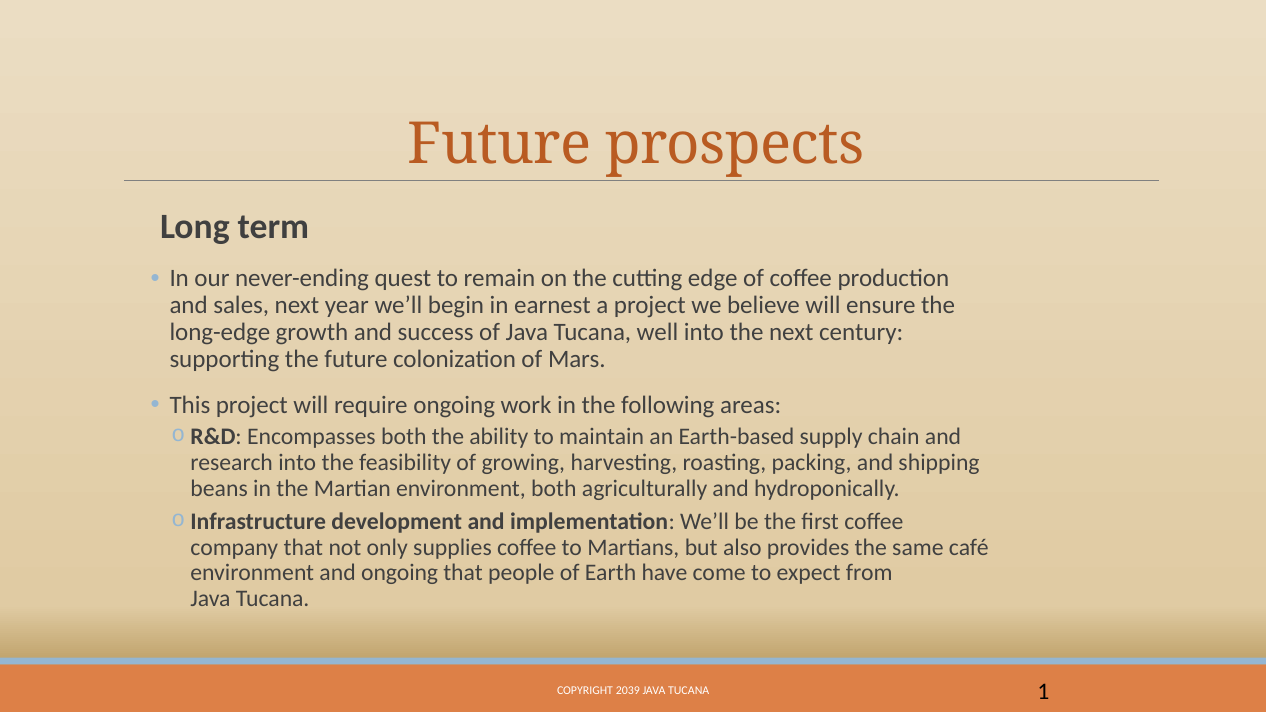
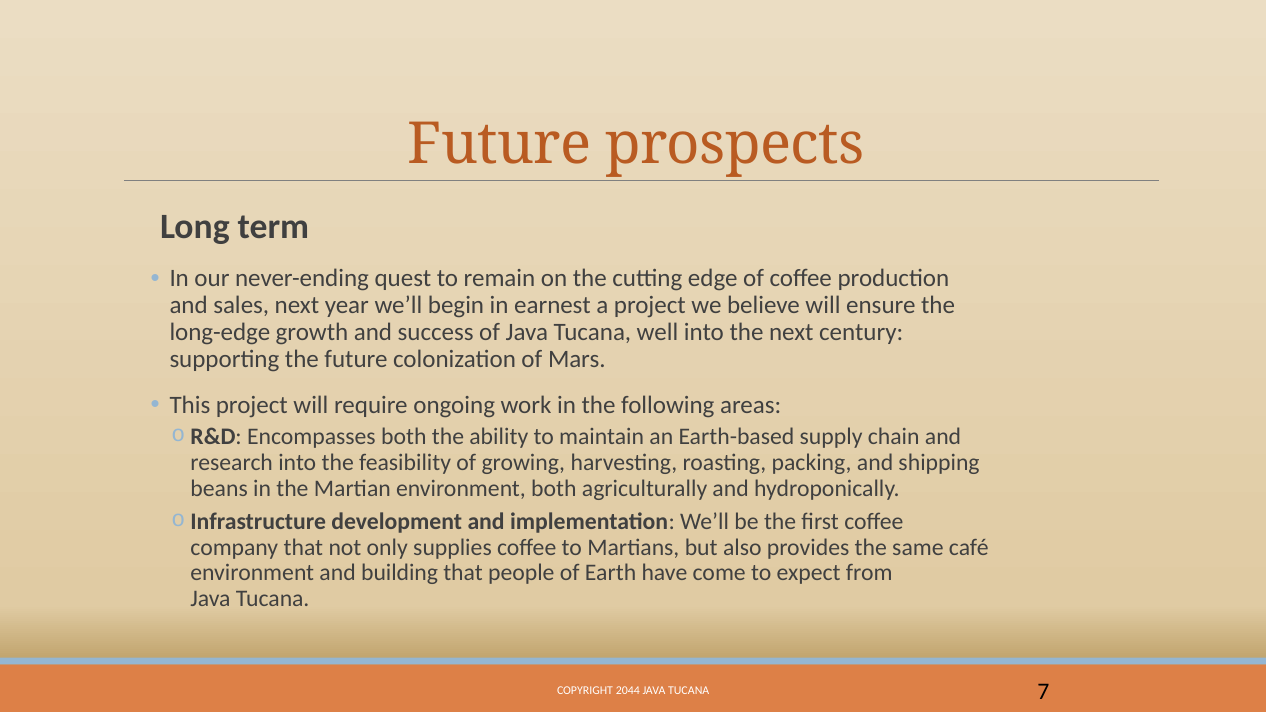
and ongoing: ongoing -> building (400, 573)
2039: 2039 -> 2044 (628, 690)
1: 1 -> 7 (1043, 691)
